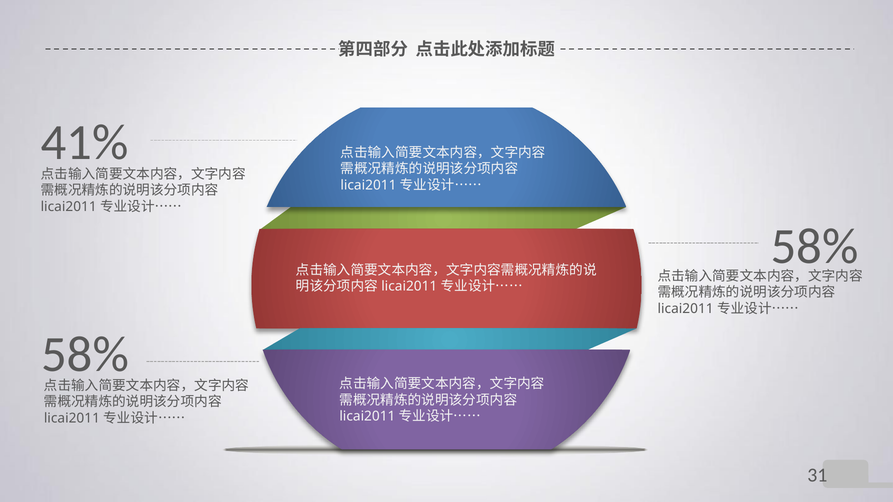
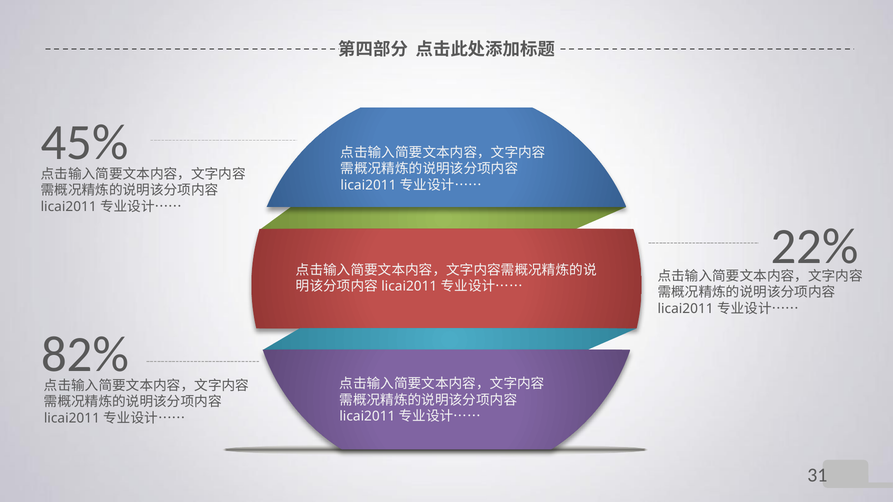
41%: 41% -> 45% (84, 142)
58%: 58% -> 22% (815, 247)
58%: 58% -> 82% (85, 355)
